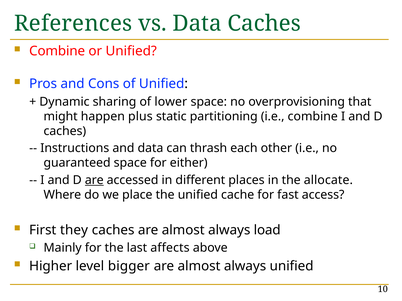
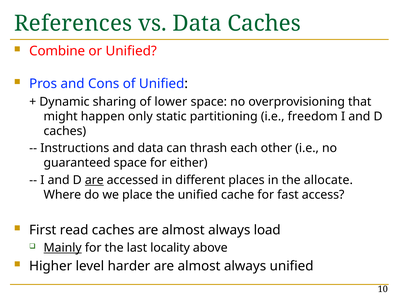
plus: plus -> only (140, 117)
i.e combine: combine -> freedom (313, 117)
they: they -> read (74, 230)
Mainly underline: none -> present (63, 248)
affects: affects -> locality (170, 248)
bigger: bigger -> harder (129, 266)
